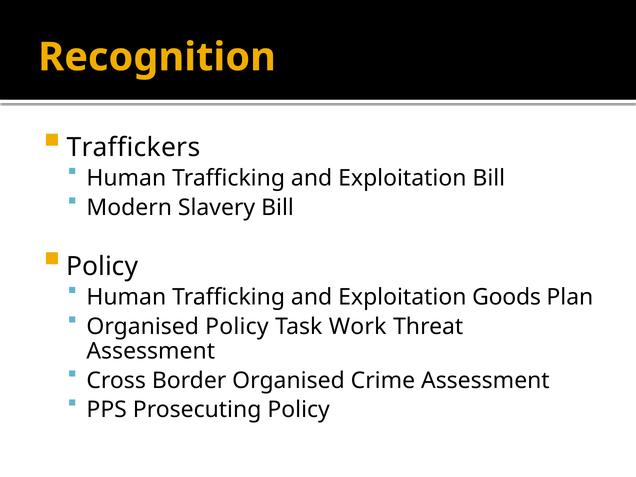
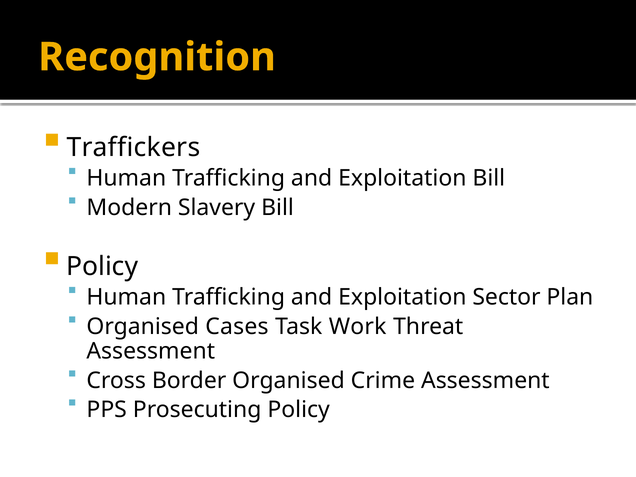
Goods: Goods -> Sector (506, 297)
Organised Policy: Policy -> Cases (237, 326)
